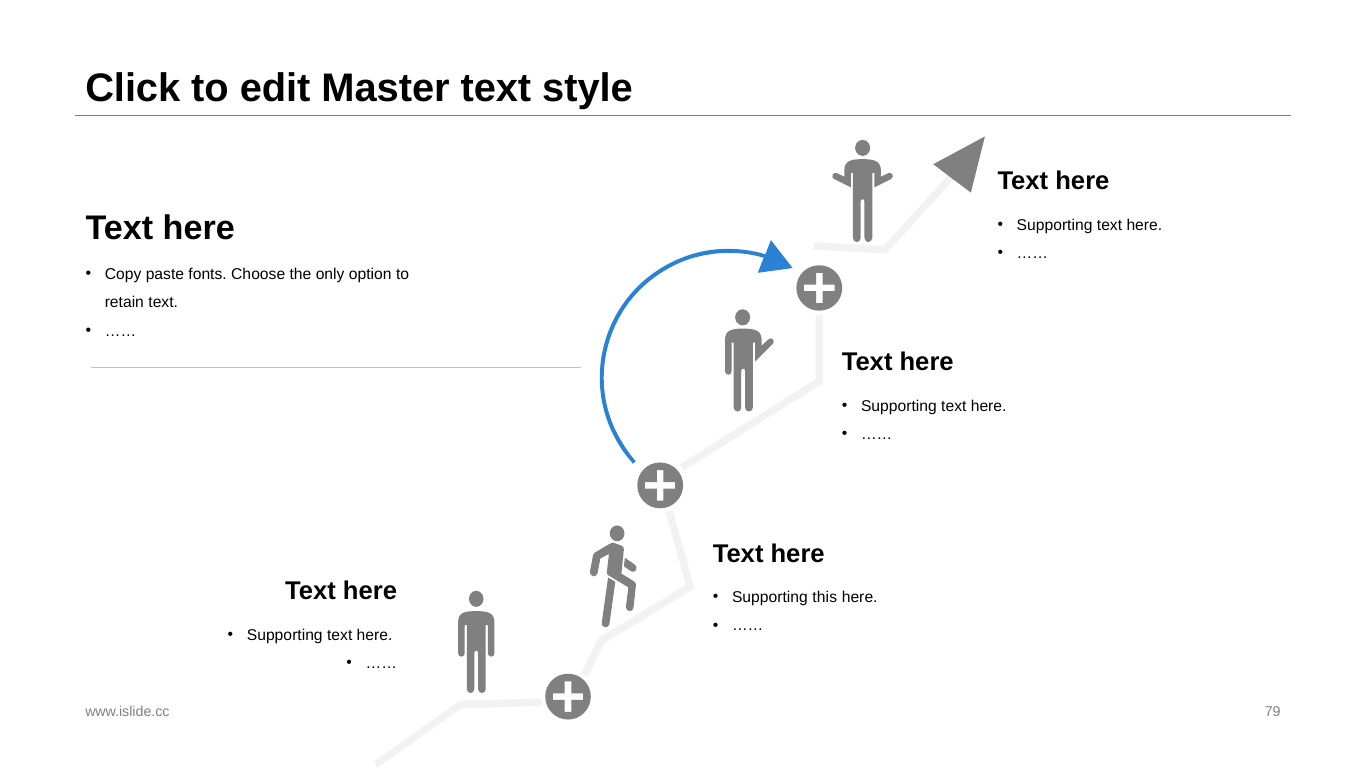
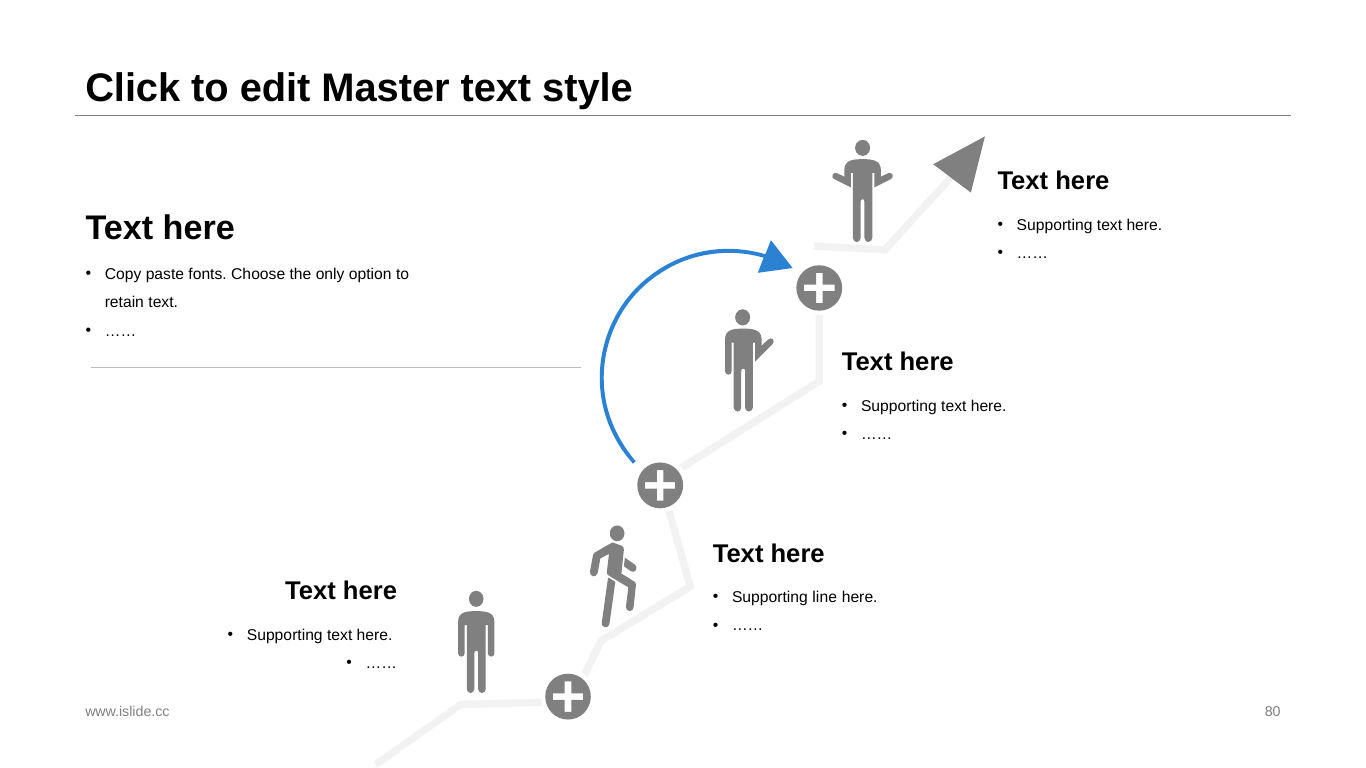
this: this -> line (825, 598)
79: 79 -> 80 (1273, 712)
